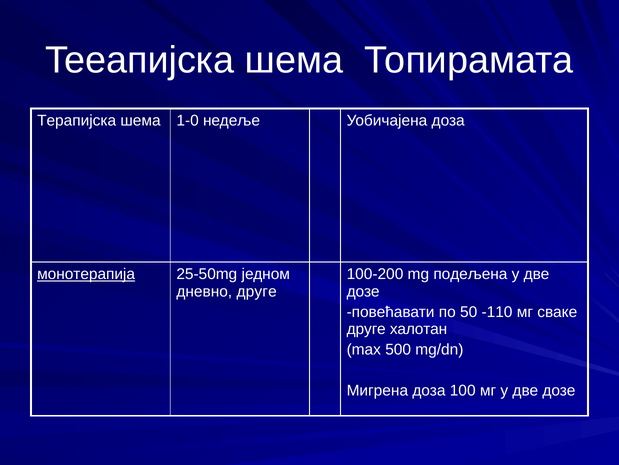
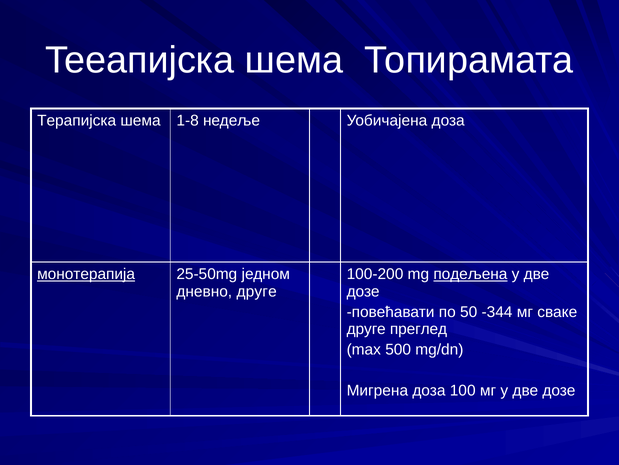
1-0: 1-0 -> 1-8 (188, 120)
подељена underline: none -> present (470, 274)
-110: -110 -> -344 (497, 311)
халотан: халотан -> преглед (419, 329)
